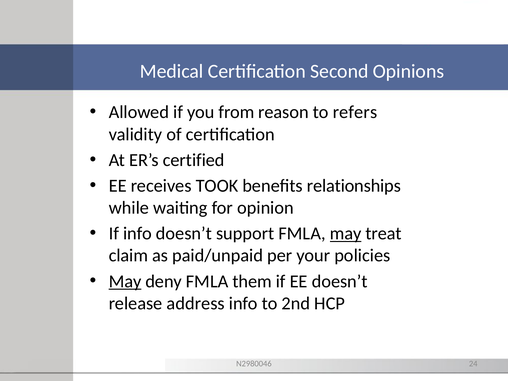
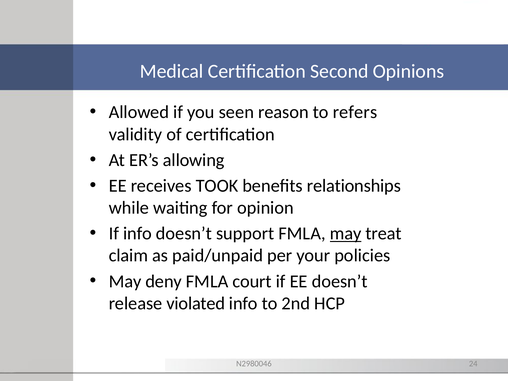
from: from -> seen (236, 112)
certified: certified -> allowing (194, 160)
May underline: present -> none (125, 281)
them: them -> court (252, 281)
address: address -> violated (196, 303)
